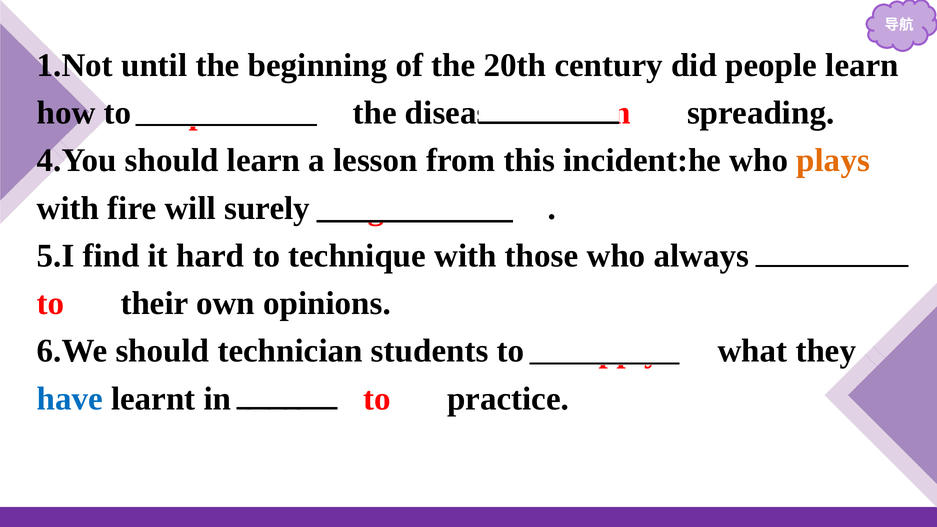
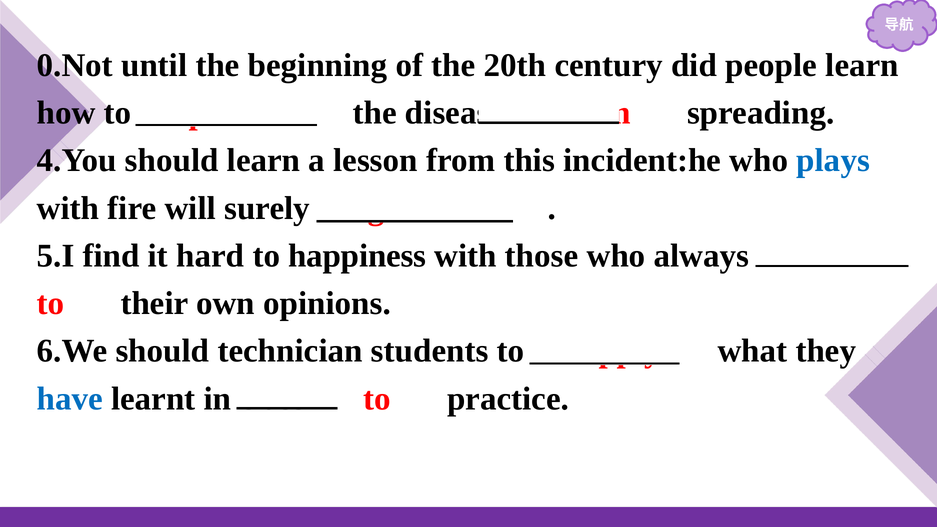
1.Not: 1.Not -> 0.Not (75, 65)
plays colour: orange -> blue (833, 161)
technique: technique -> happiness (357, 256)
